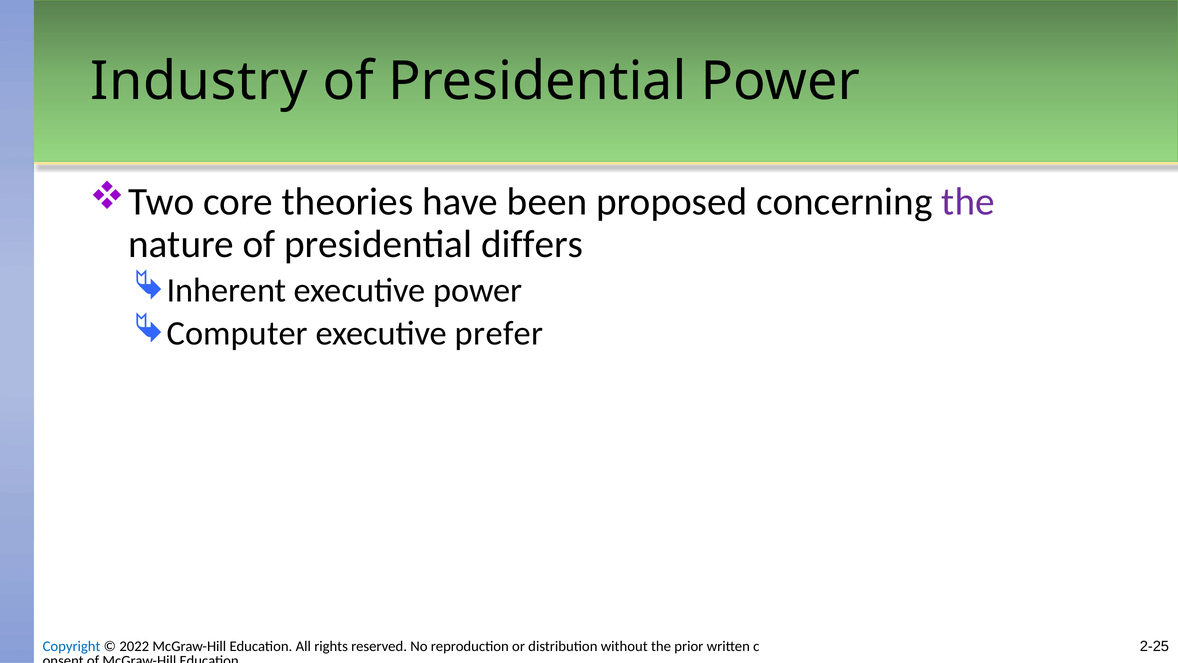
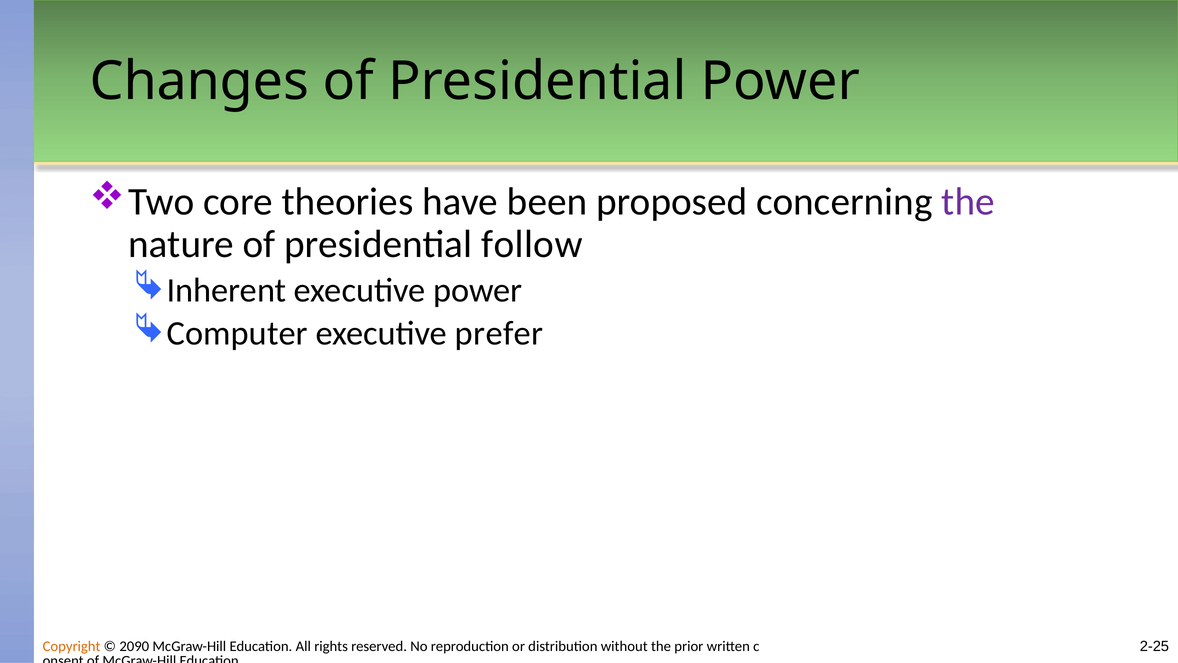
Industry: Industry -> Changes (199, 81)
differs: differs -> follow (532, 244)
Copyright colour: blue -> orange (72, 646)
2022: 2022 -> 2090 (134, 646)
